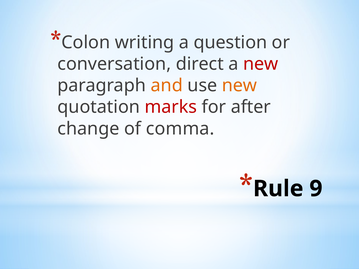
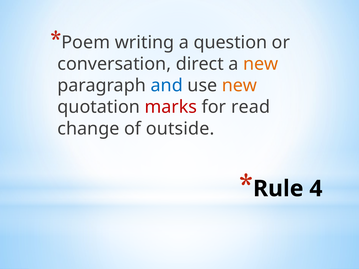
Colon: Colon -> Poem (86, 43)
new colour: red -> orange (261, 64)
and colour: orange -> blue (167, 86)
after: after -> read (251, 107)
comma: comma -> outside (180, 129)
9: 9 -> 4 (316, 189)
